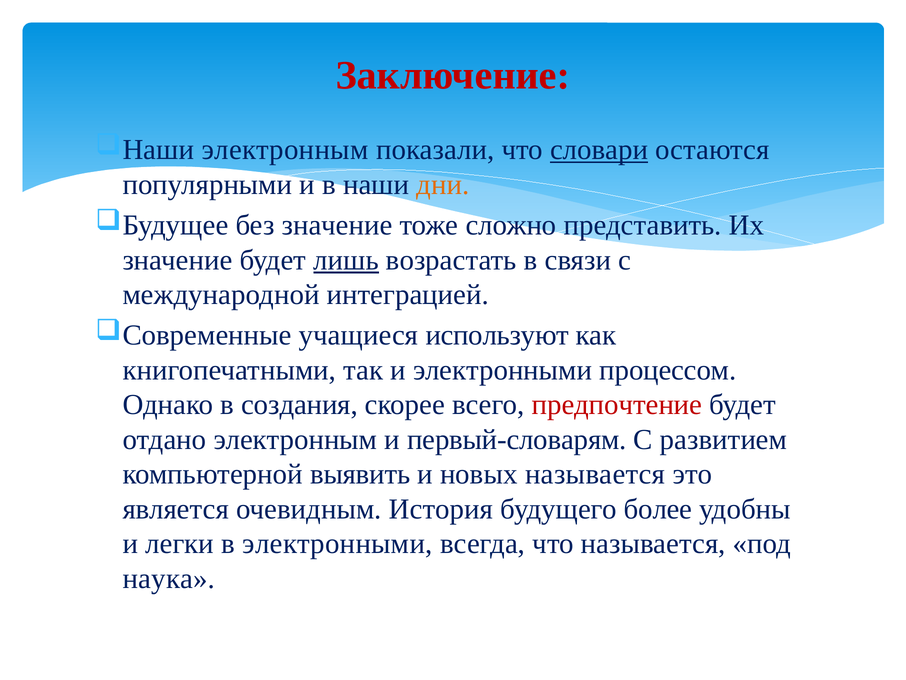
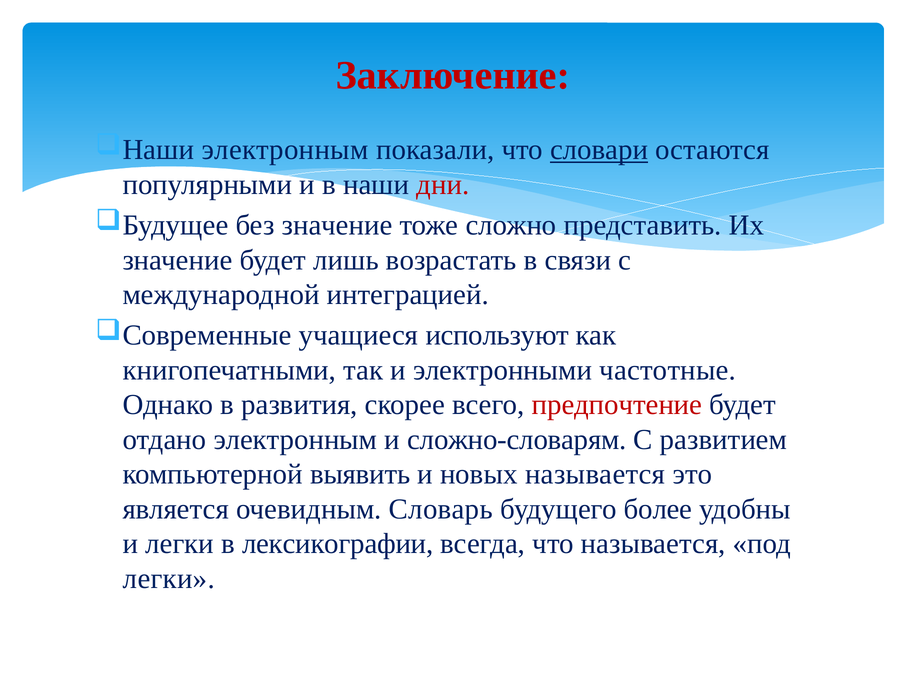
дни colour: orange -> red (443, 184)
лишь underline: present -> none (346, 260)
процессом: процессом -> частотные (668, 370)
создания: создания -> развития (299, 405)
первый-словарям: первый-словарям -> сложно-словарям (517, 439)
История: История -> Словарь (441, 509)
в электронными: электронными -> лексикографии (338, 543)
наука: наука -> легки (169, 578)
